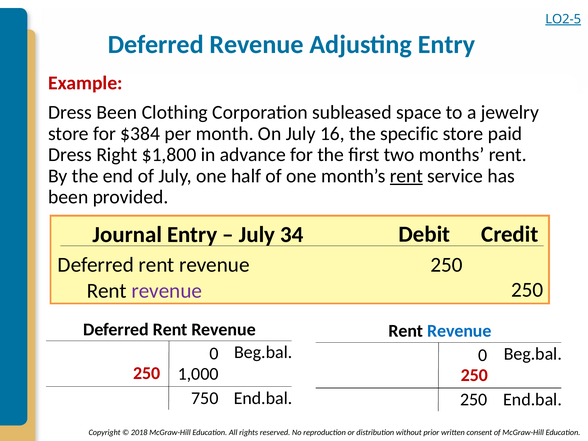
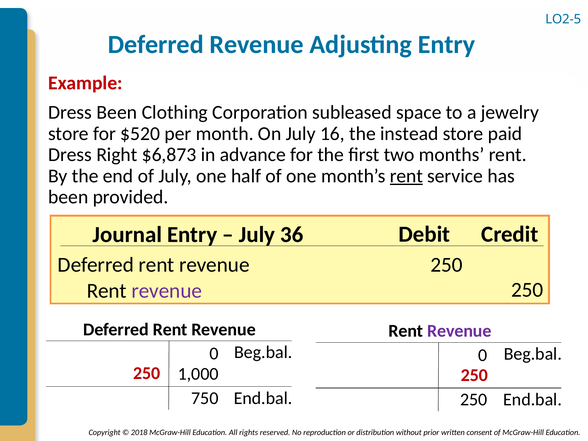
LO2-5 underline: present -> none (563, 19)
$384: $384 -> $520 (140, 134)
specific: specific -> instead (409, 134)
$1,800: $1,800 -> $6,873 (169, 155)
34: 34 -> 36 (292, 235)
Revenue colour: blue -> purple (459, 331)
